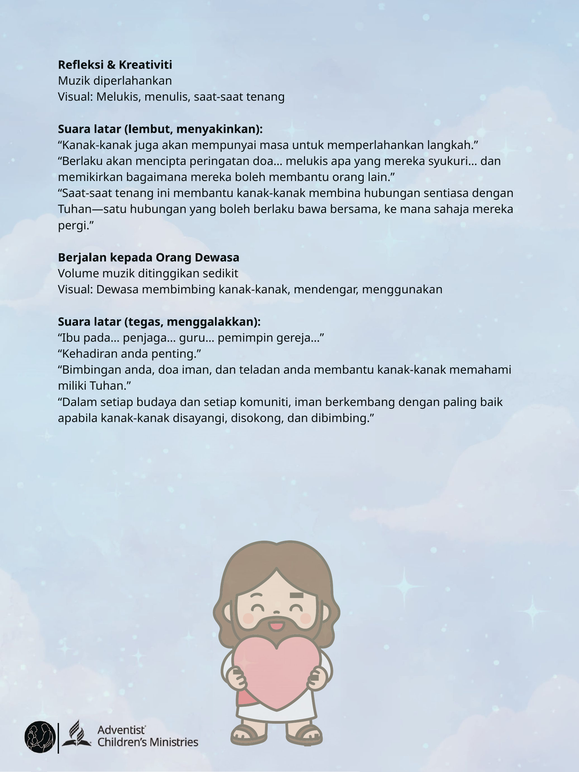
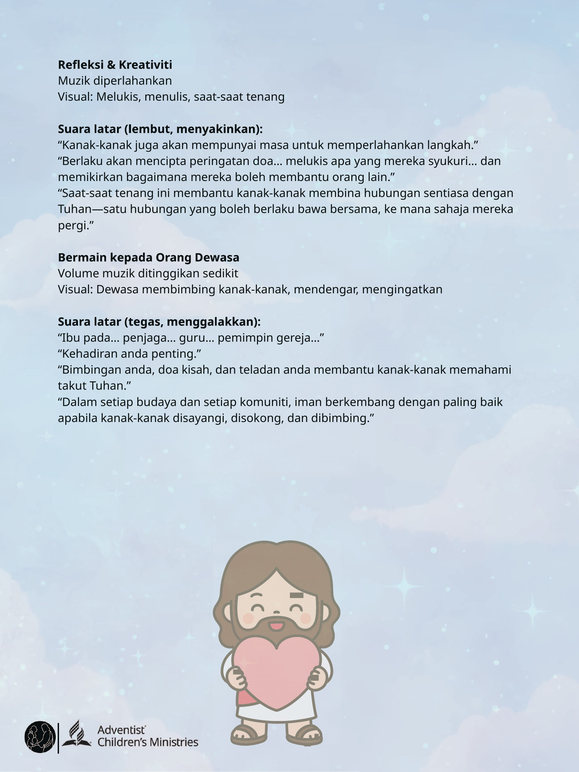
Berjalan: Berjalan -> Bermain (82, 258)
menggunakan: menggunakan -> mengingatkan (402, 290)
doa iman: iman -> kisah (197, 370)
miliki: miliki -> takut (72, 386)
